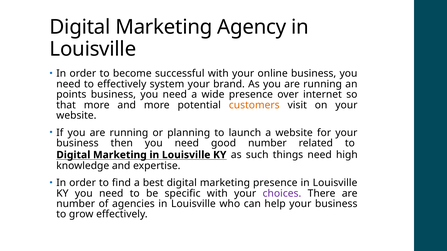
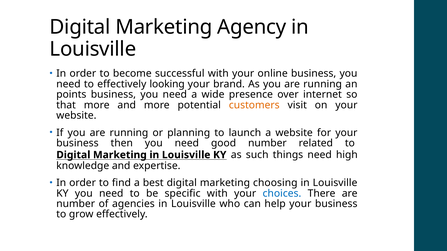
system: system -> looking (167, 84)
marketing presence: presence -> choosing (275, 183)
choices colour: purple -> blue (282, 194)
